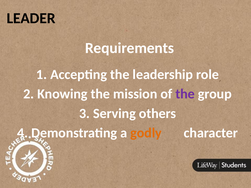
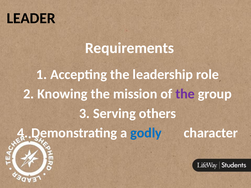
godly colour: orange -> blue (146, 133)
